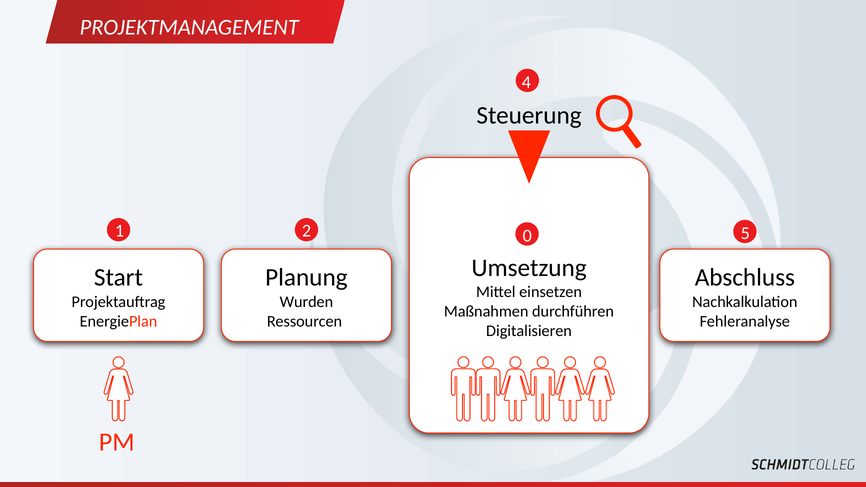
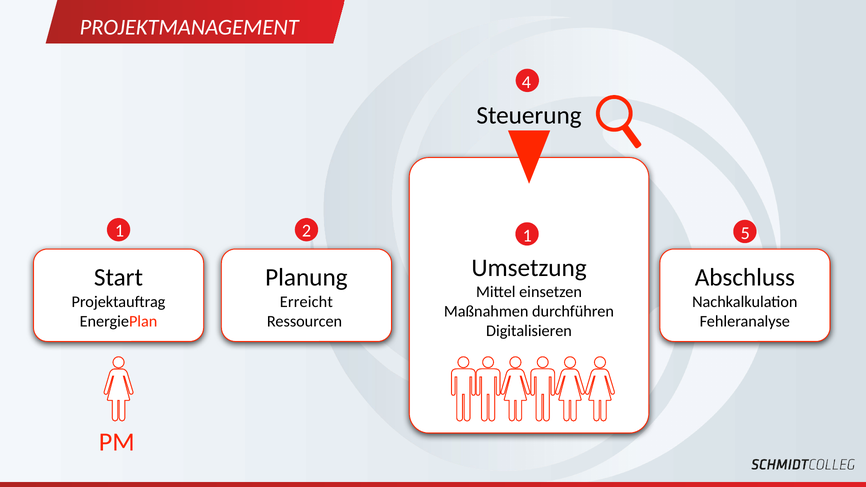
2 0: 0 -> 1 (527, 236)
Wurden: Wurden -> Erreicht (306, 302)
